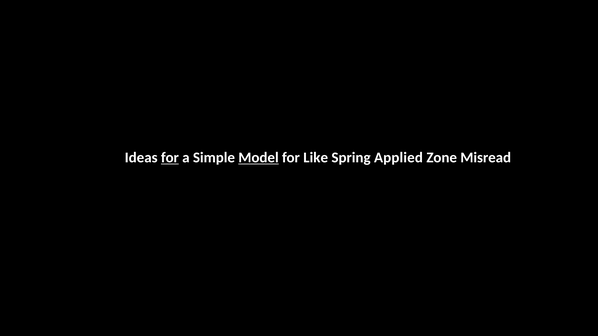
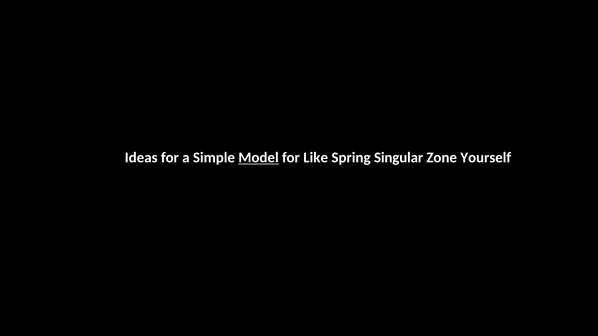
for underline: present -> none (170, 158)
Applied: Applied -> Singular (399, 158)
Misread: Misread -> Yourself (486, 158)
